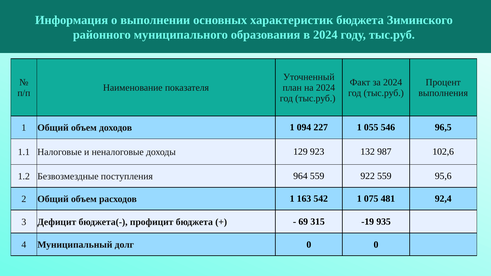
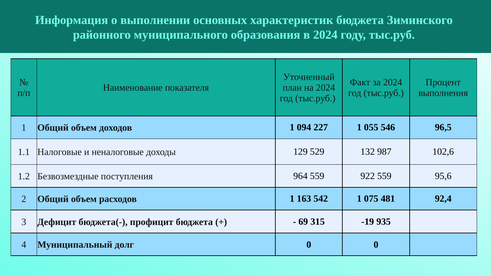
923: 923 -> 529 (317, 152)
